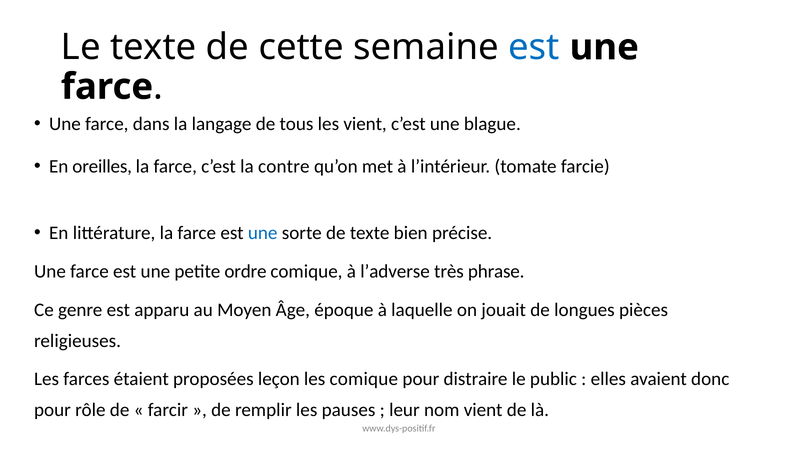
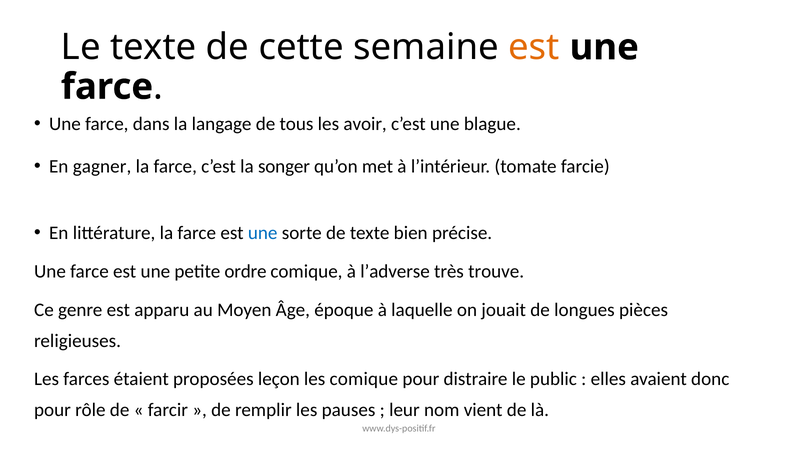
est colour: blue -> orange (534, 47)
les vient: vient -> avoir (365, 124)
oreilles: oreilles -> gagner (102, 166)
contre: contre -> songer (284, 166)
phrase: phrase -> trouve (496, 271)
